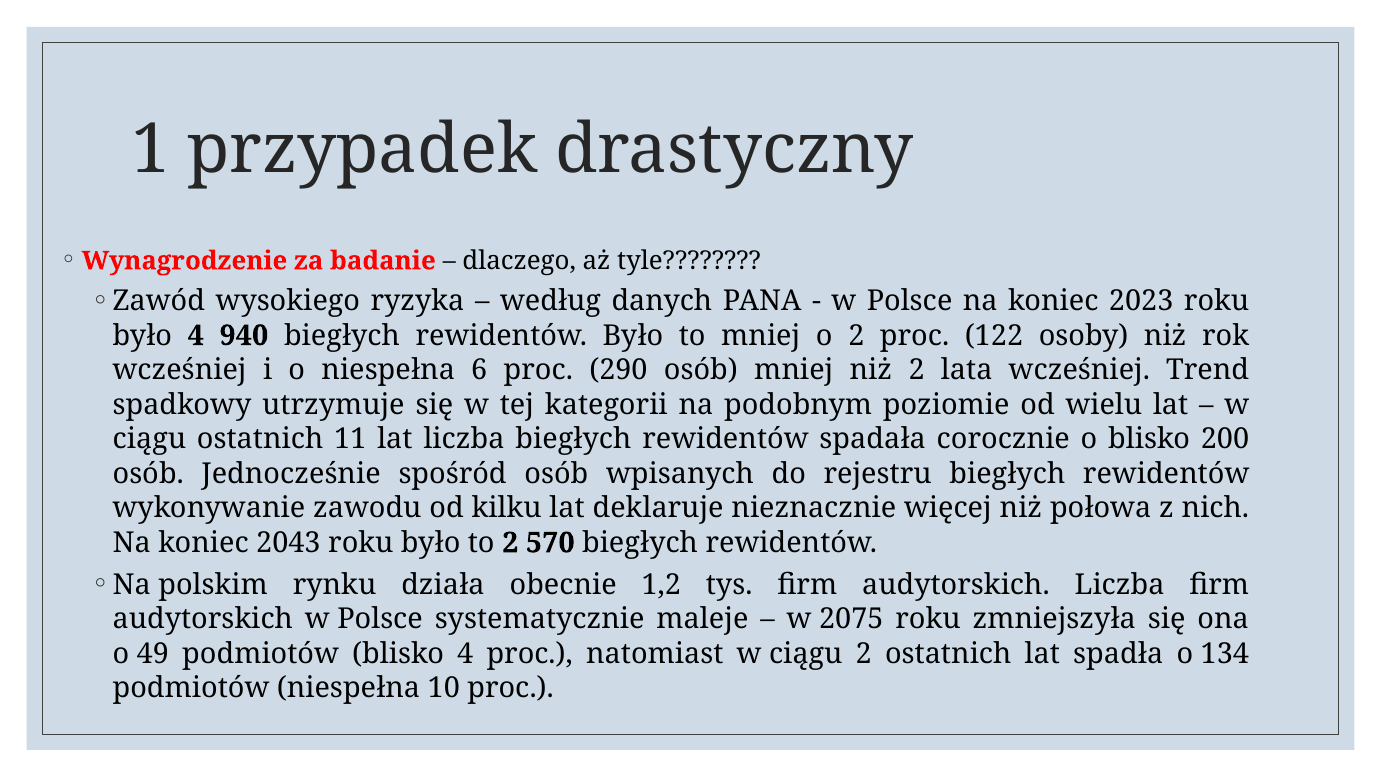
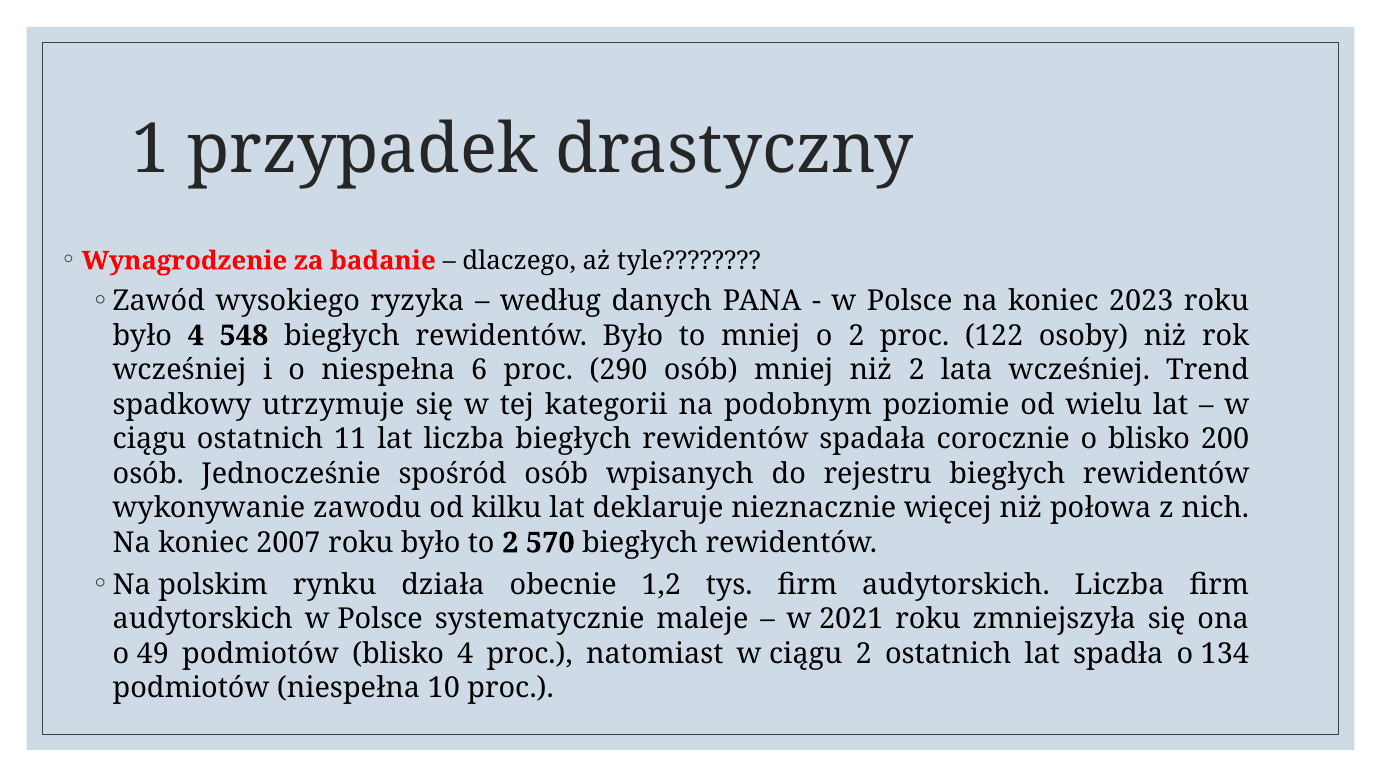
940: 940 -> 548 (244, 335)
2043: 2043 -> 2007 (288, 543)
2075: 2075 -> 2021 (851, 619)
